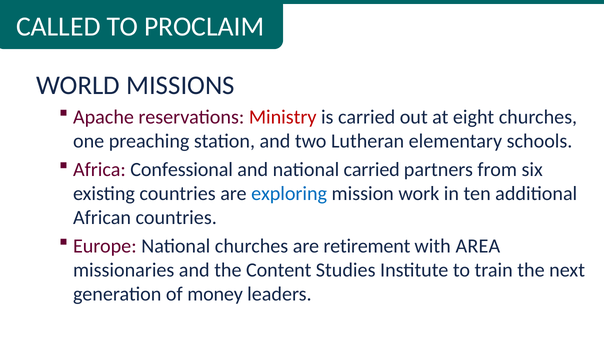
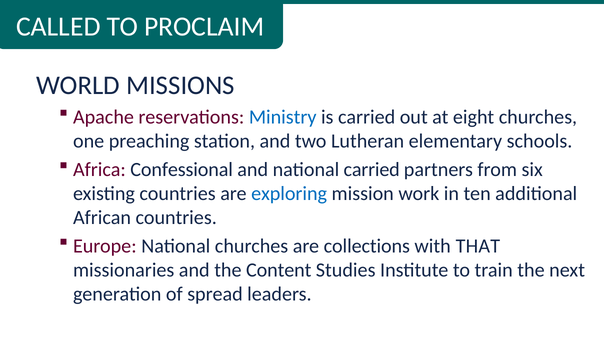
Ministry colour: red -> blue (283, 117)
retirement: retirement -> collections (367, 246)
AREA: AREA -> THAT (478, 246)
money: money -> spread (215, 294)
